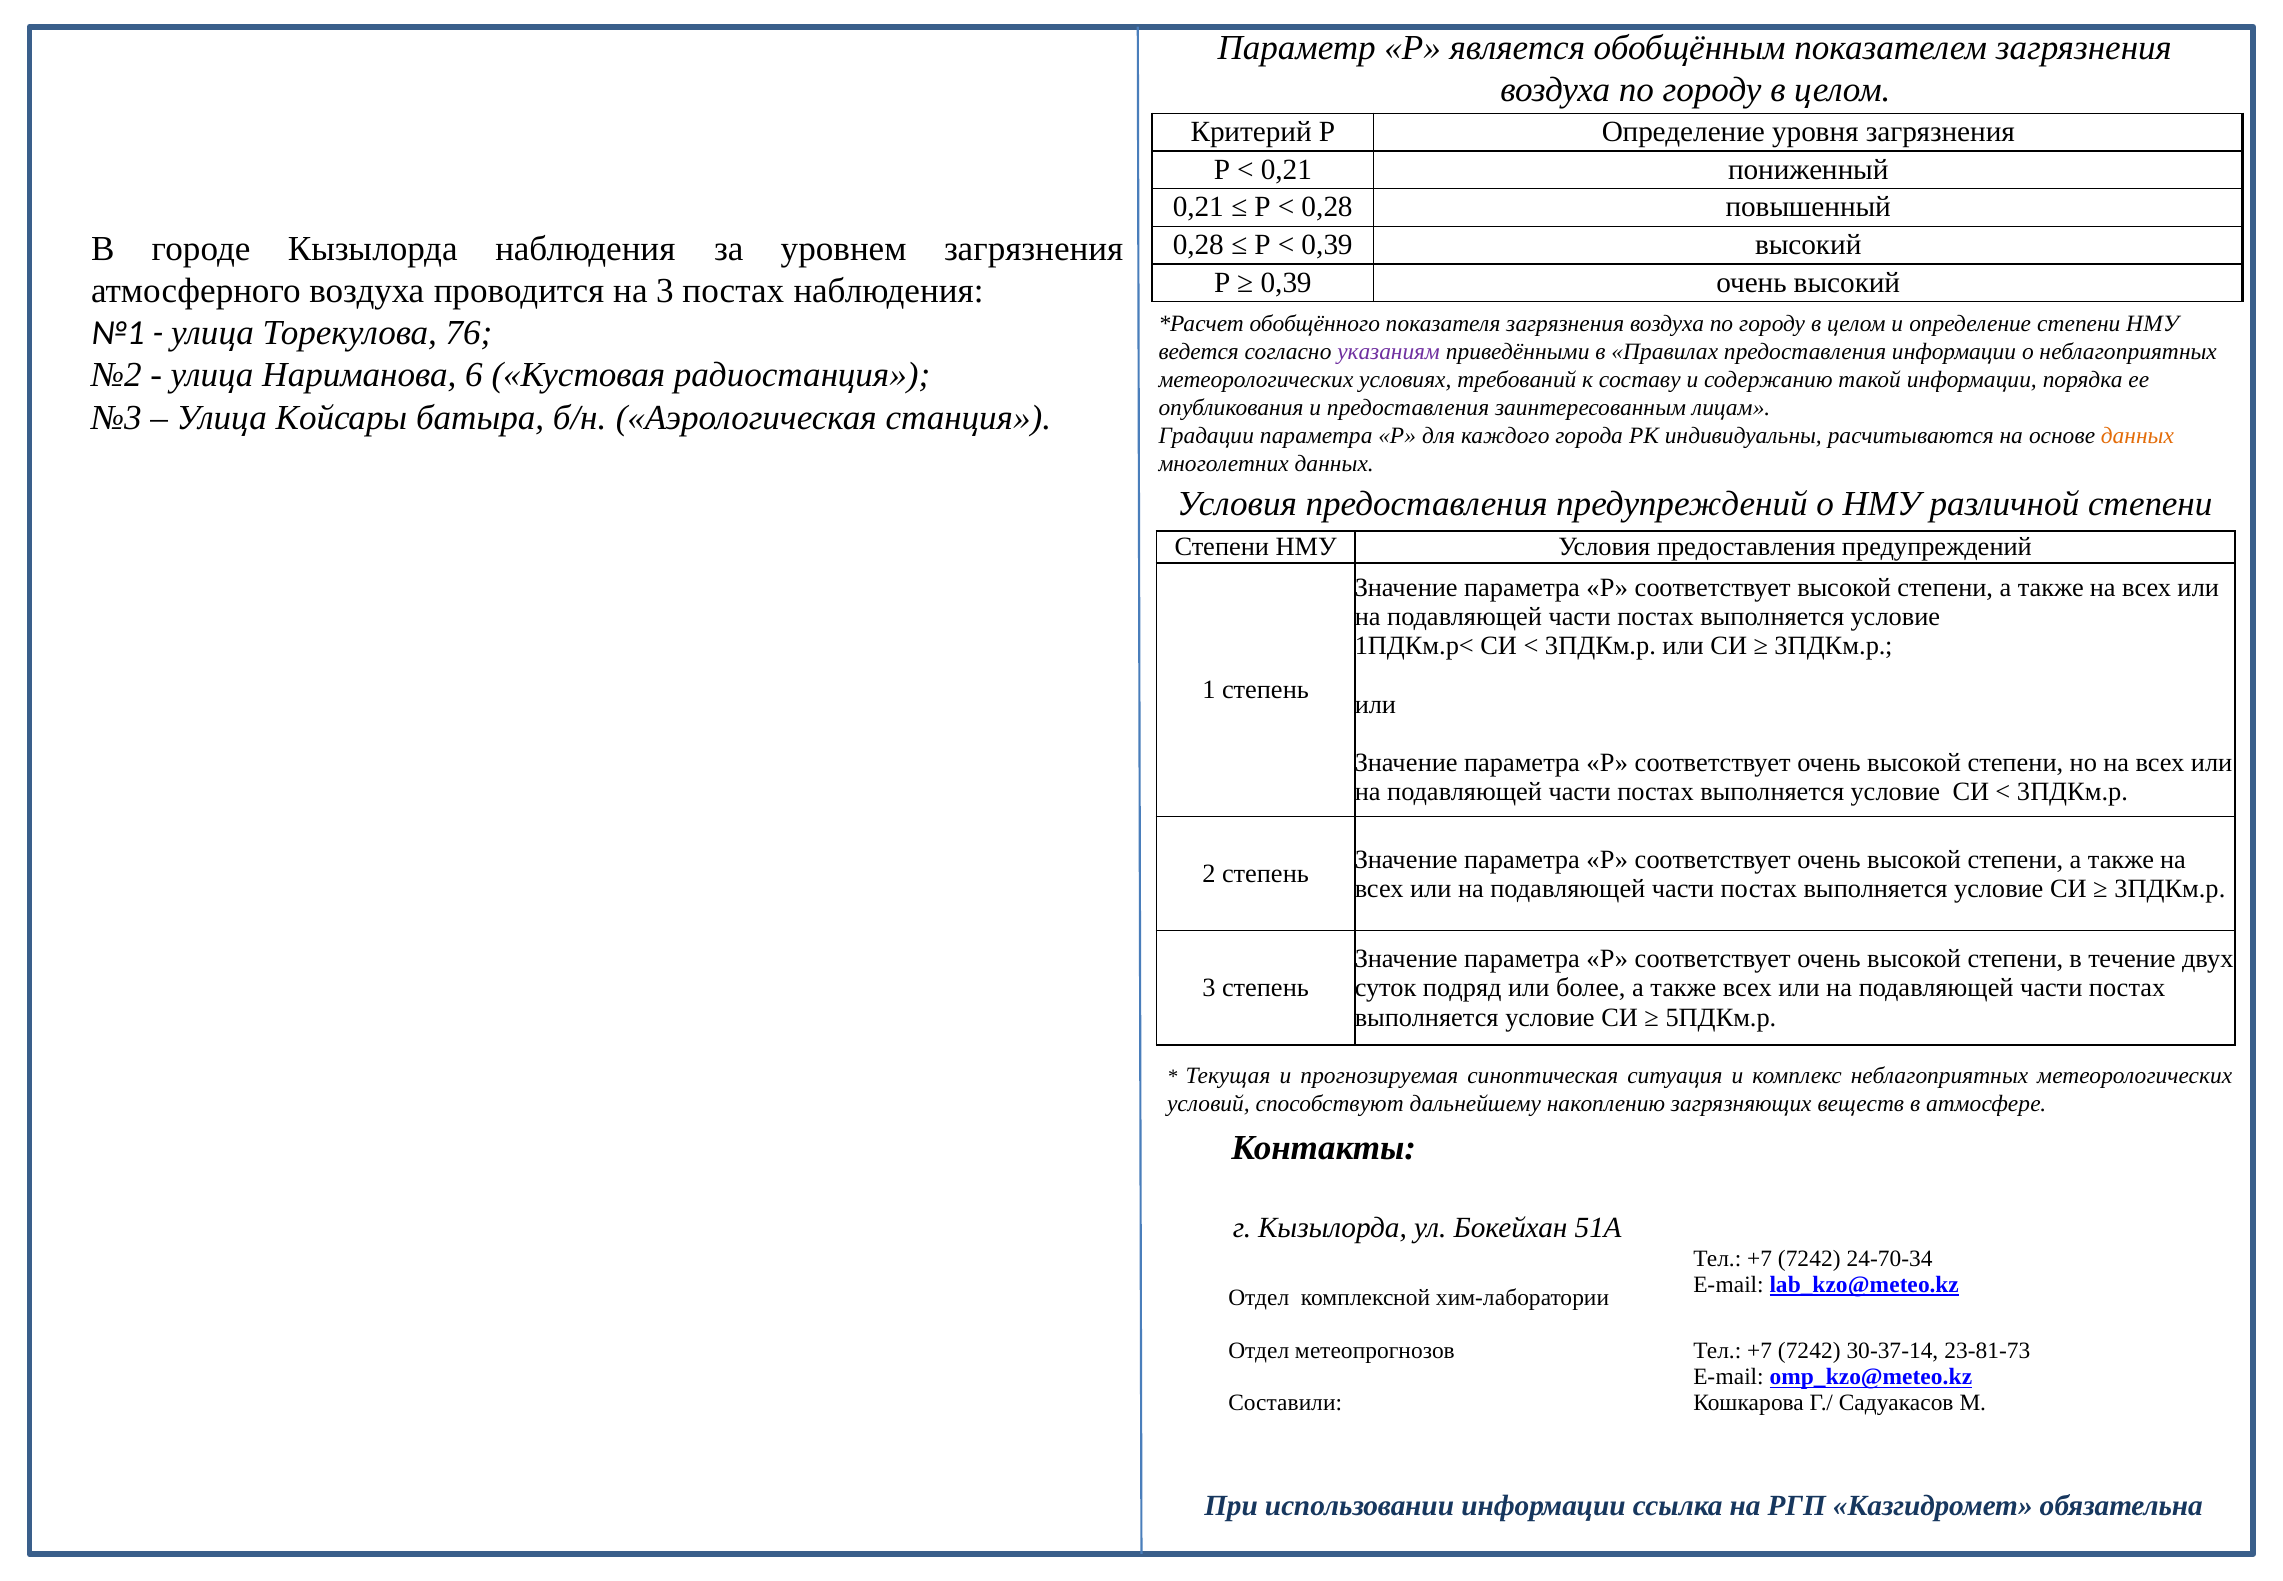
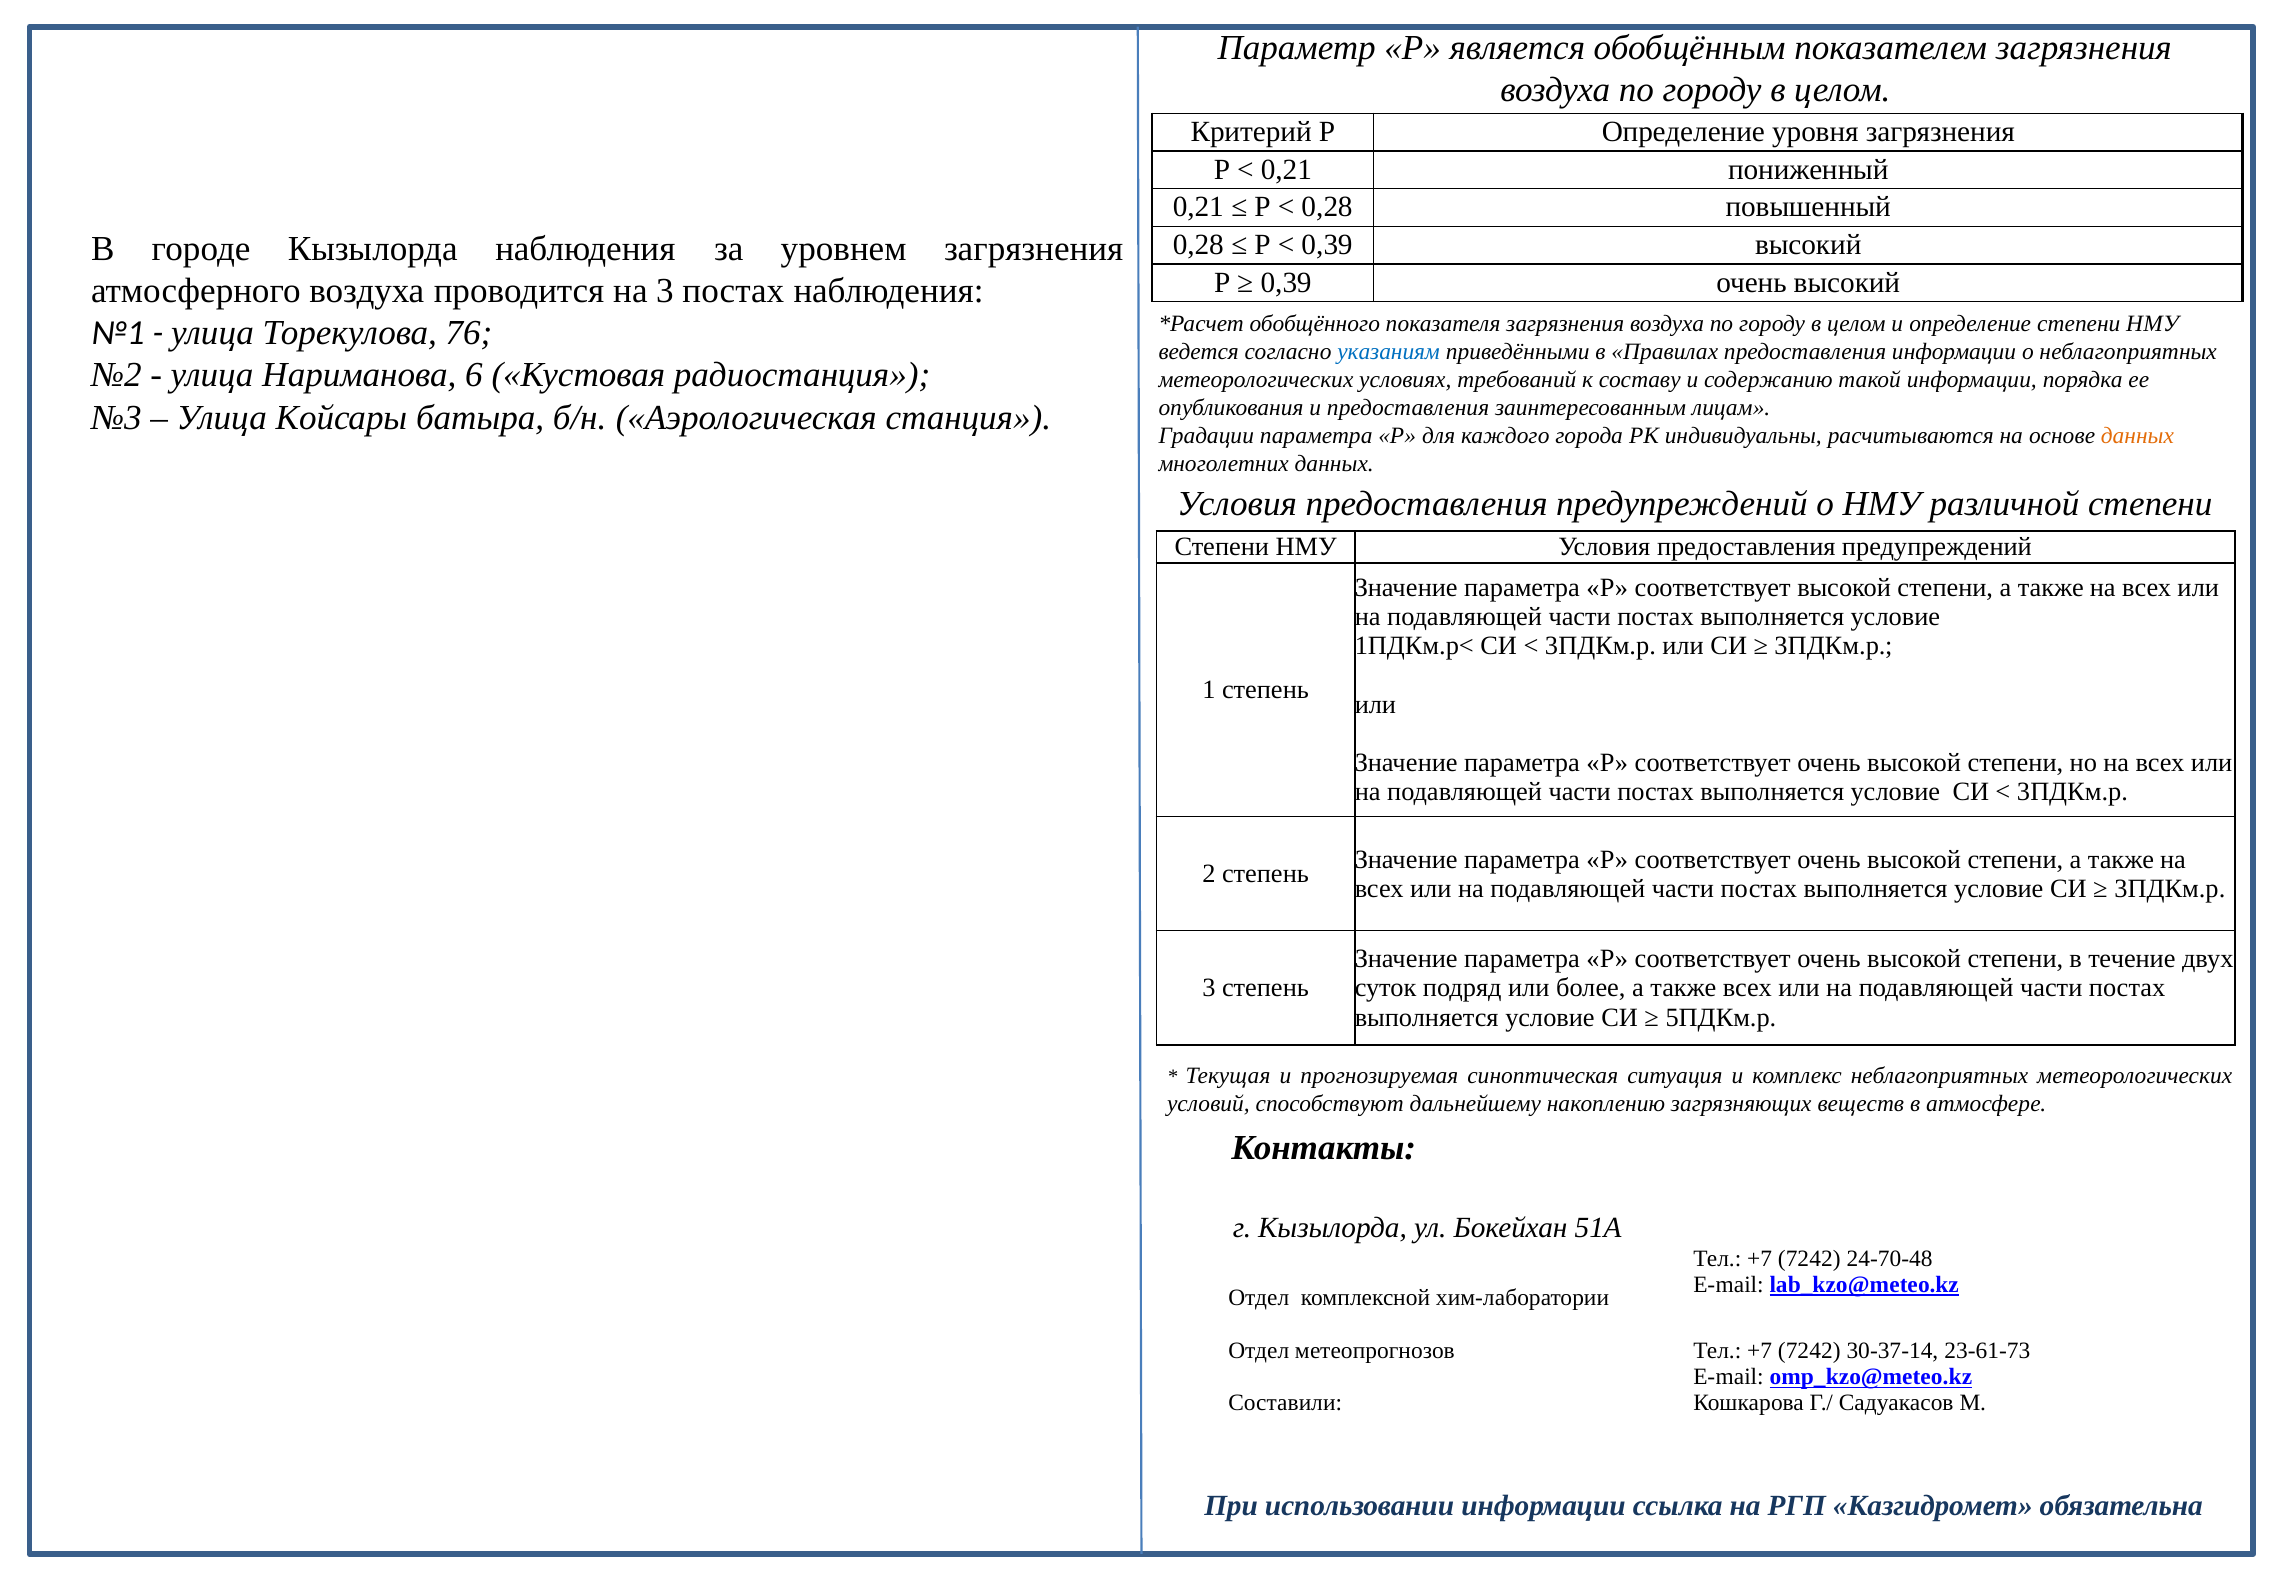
указаниям colour: purple -> blue (1389, 352)
24-70-34: 24-70-34 -> 24-70-48 (1890, 1258)
23-81-73: 23-81-73 -> 23-61-73 (1987, 1351)
